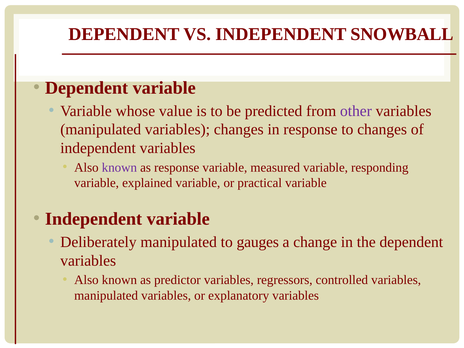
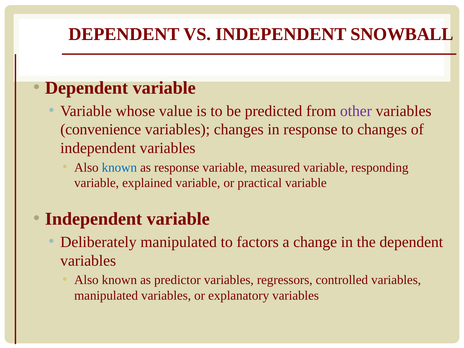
manipulated: manipulated -> convenience (101, 129)
known colour: purple -> blue (119, 167)
gauges: gauges -> factors (258, 242)
